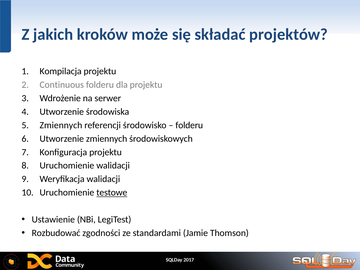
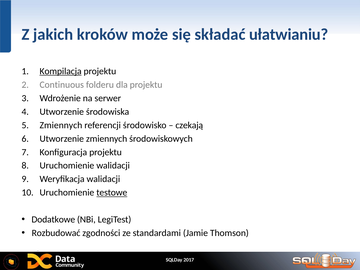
projektów: projektów -> ułatwianiu (289, 34)
Kompilacja underline: none -> present (61, 71)
folderu: folderu -> czekają (189, 125)
Ustawienie: Ustawienie -> Dodatkowe (53, 220)
